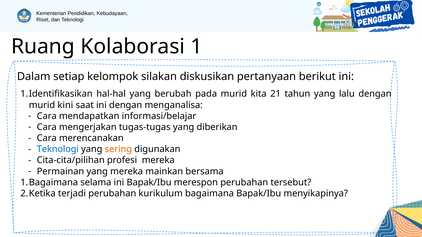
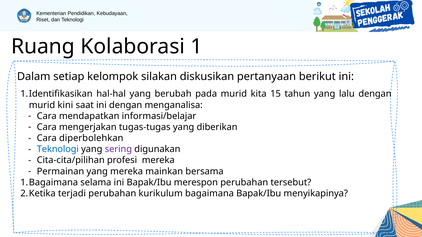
21: 21 -> 15 (276, 94)
merencanakan: merencanakan -> diperbolehkan (91, 138)
sering colour: orange -> purple (118, 149)
